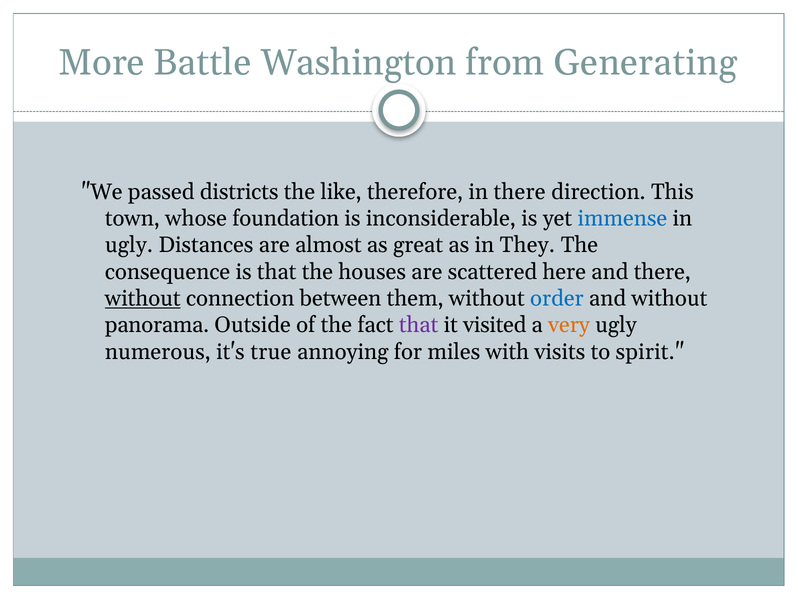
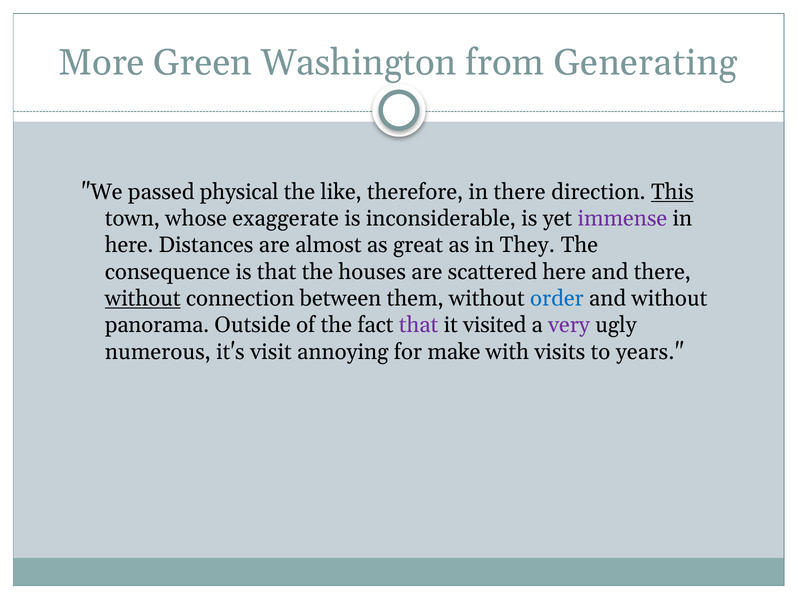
Battle: Battle -> Green (203, 63)
districts: districts -> physical (239, 192)
This underline: none -> present (672, 192)
foundation: foundation -> exaggerate (286, 218)
immense colour: blue -> purple (622, 218)
ugly: ugly -> here (129, 245)
very colour: orange -> purple (569, 325)
true: true -> visit (271, 351)
miles: miles -> make (454, 351)
spirit: spirit -> years (650, 351)
